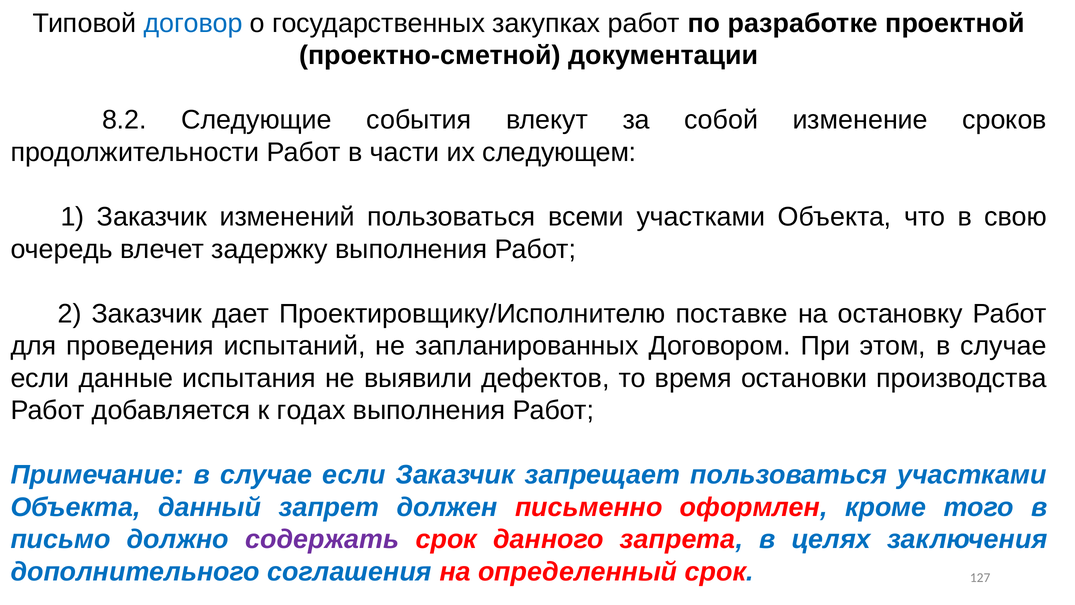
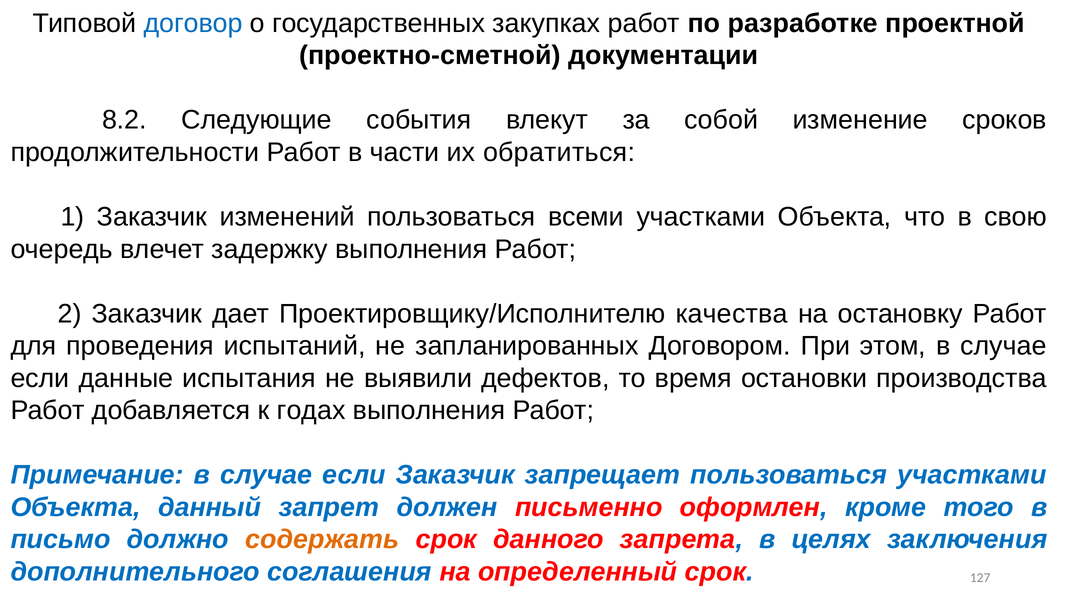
следующем: следующем -> обратиться (559, 152)
поставке: поставке -> качества (732, 314)
содержать colour: purple -> orange (322, 539)
